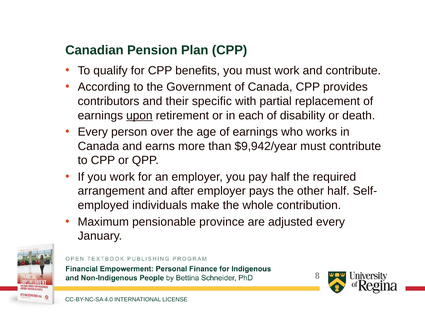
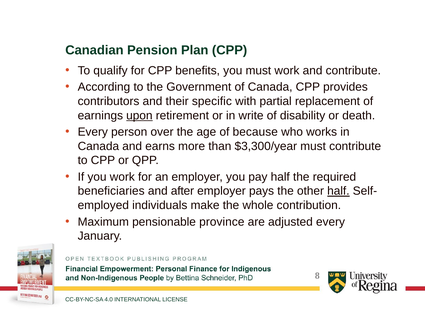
each: each -> write (251, 115)
age of earnings: earnings -> because (255, 132)
$9,942/year: $9,942/year -> $3,300/year (266, 146)
arrangement: arrangement -> beneficiaries (111, 191)
half underline: none -> present (338, 191)
